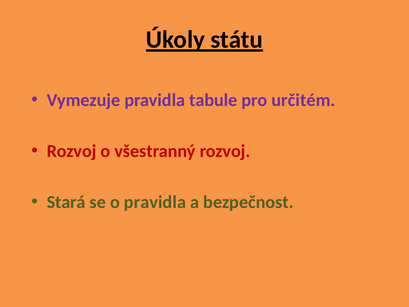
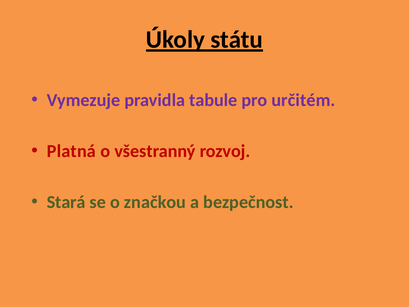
Rozvoj: Rozvoj -> Platná (71, 151)
o pravidla: pravidla -> značkou (155, 202)
